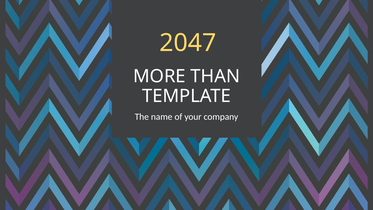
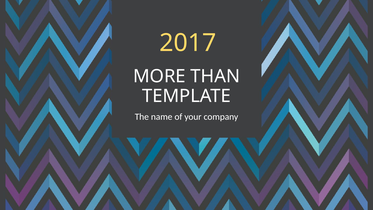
2047: 2047 -> 2017 (188, 43)
